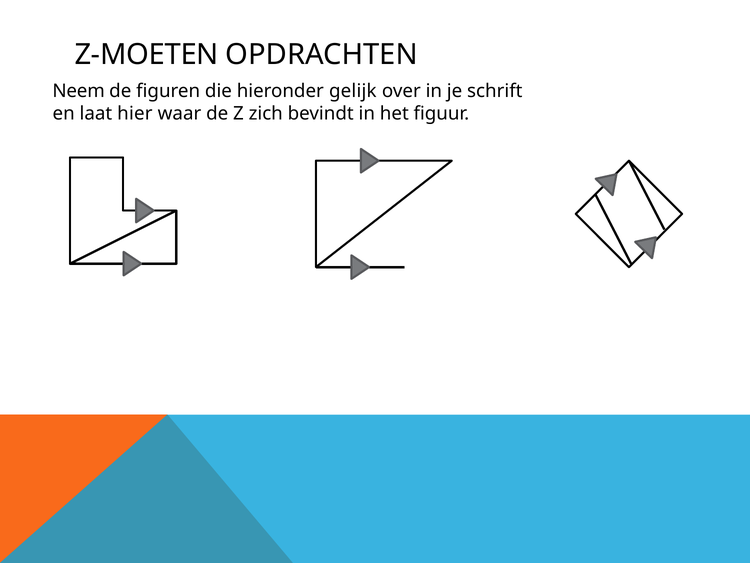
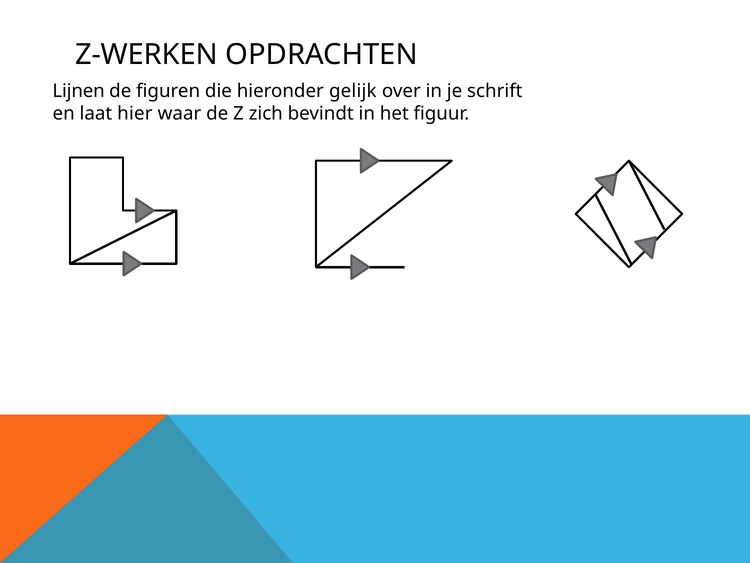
Z-MOETEN: Z-MOETEN -> Z-WERKEN (147, 55)
Neem: Neem -> Lijnen (79, 91)
